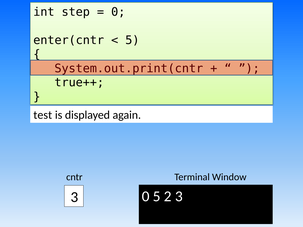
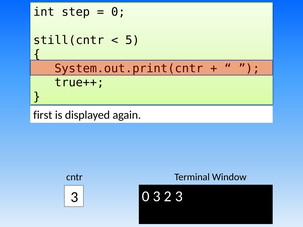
enter(cntr: enter(cntr -> still(cntr (69, 40)
test: test -> first (43, 115)
0 5: 5 -> 3 (157, 197)
